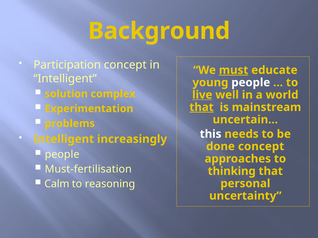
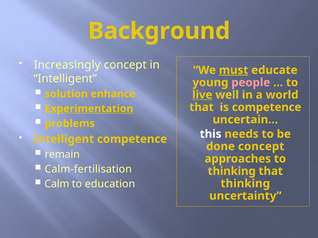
Participation: Participation -> Increasingly (67, 65)
people colour: white -> pink (251, 83)
complex: complex -> enhance (113, 94)
Experimentation underline: none -> present (89, 109)
that underline: present -> none (202, 107)
is mainstream: mainstream -> competence (267, 107)
Intelligent increasingly: increasingly -> competence (132, 139)
people: people -> remain (62, 155)
Must-fertilisation: Must-fertilisation -> Calm-fertilisation (88, 169)
reasoning: reasoning -> education (110, 184)
personal: personal -> thinking (245, 184)
